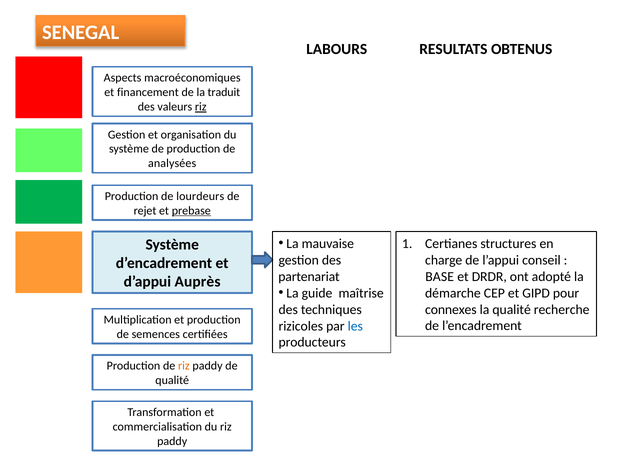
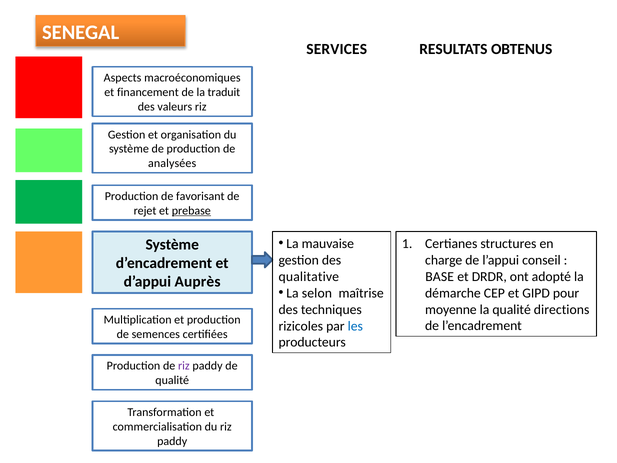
LABOURS: LABOURS -> SERVICES (337, 49)
riz underline: present -> none (201, 107)
lourdeurs: lourdeurs -> favorisant (200, 196)
partenariat: partenariat -> qualitative (309, 276)
guide: guide -> selon (317, 293)
connexes: connexes -> moyenne (451, 309)
recherche: recherche -> directions (562, 309)
riz colour: orange -> purple (184, 366)
